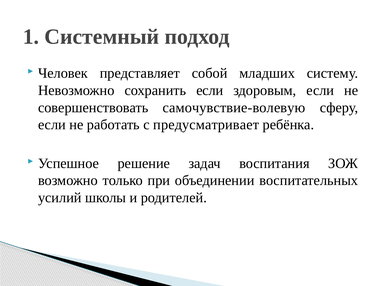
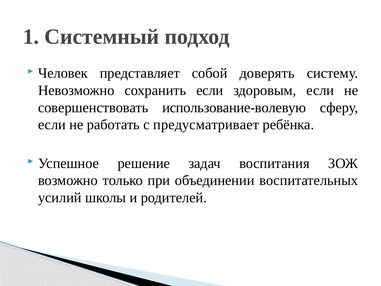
младших: младших -> доверять (267, 73)
самочувствие-волевую: самочувствие-волевую -> использование-волевую (234, 107)
